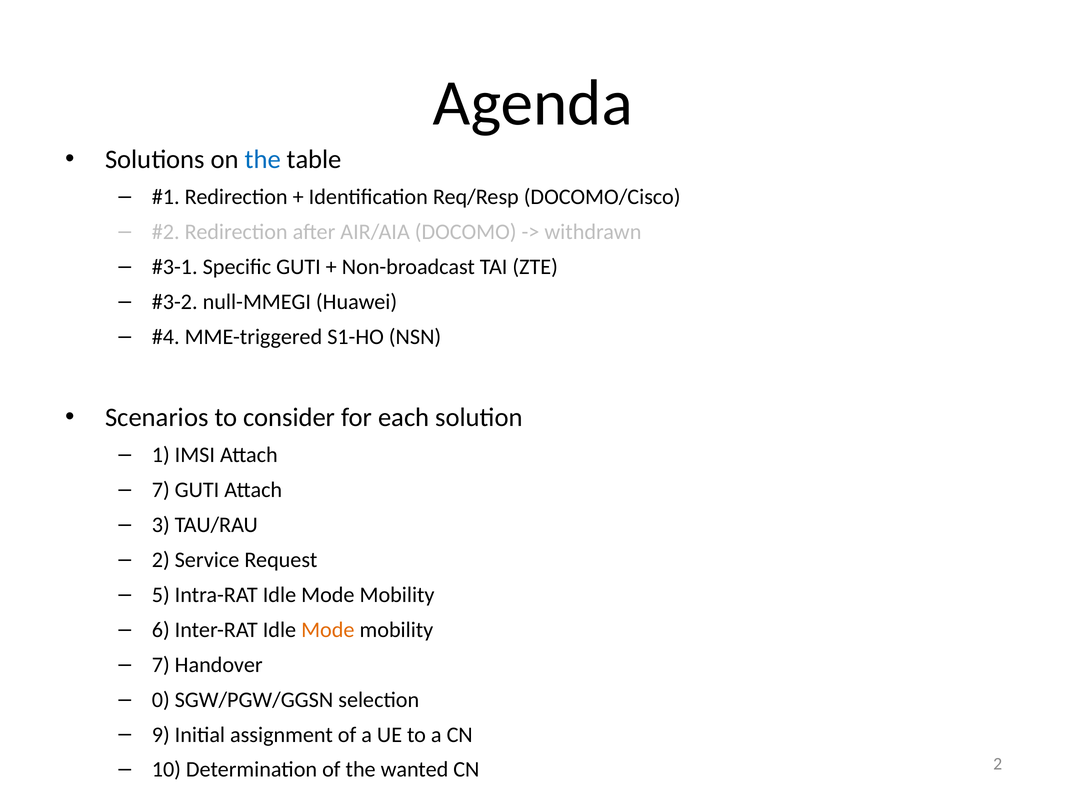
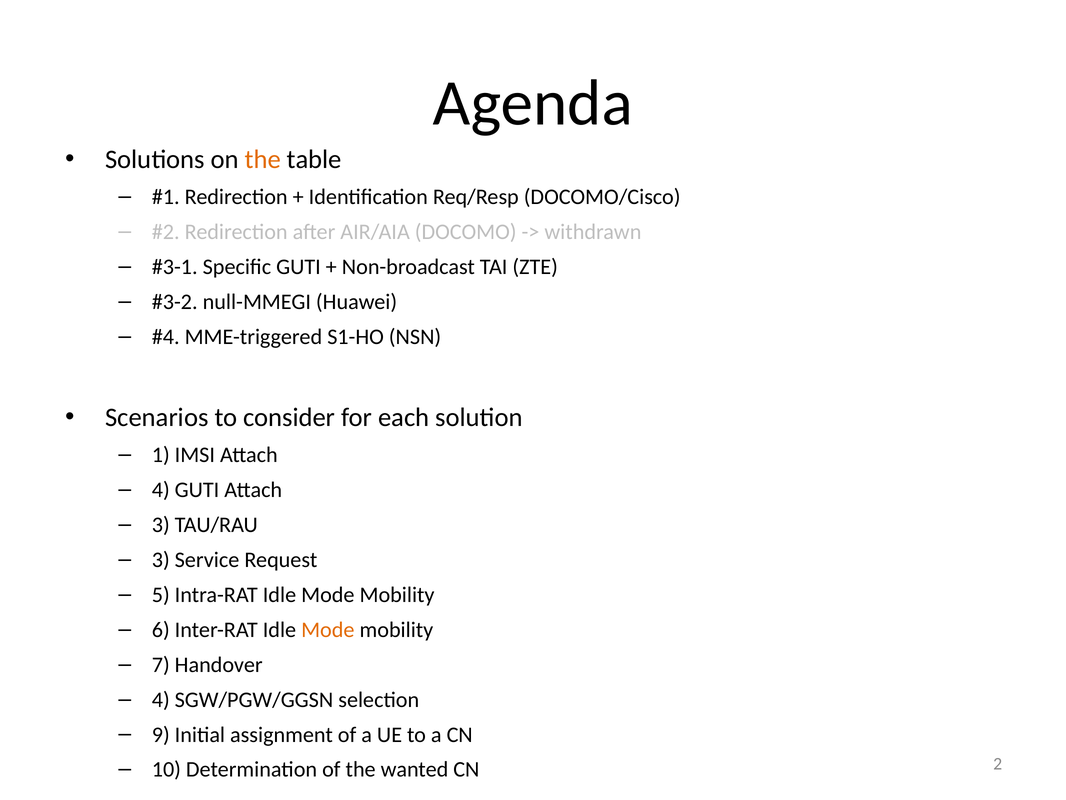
the colour: blue -> orange (263, 159)
7: 7 -> 4 (161, 489)
2: 2 -> 3 (161, 559)
0: 0 -> 4 (161, 699)
